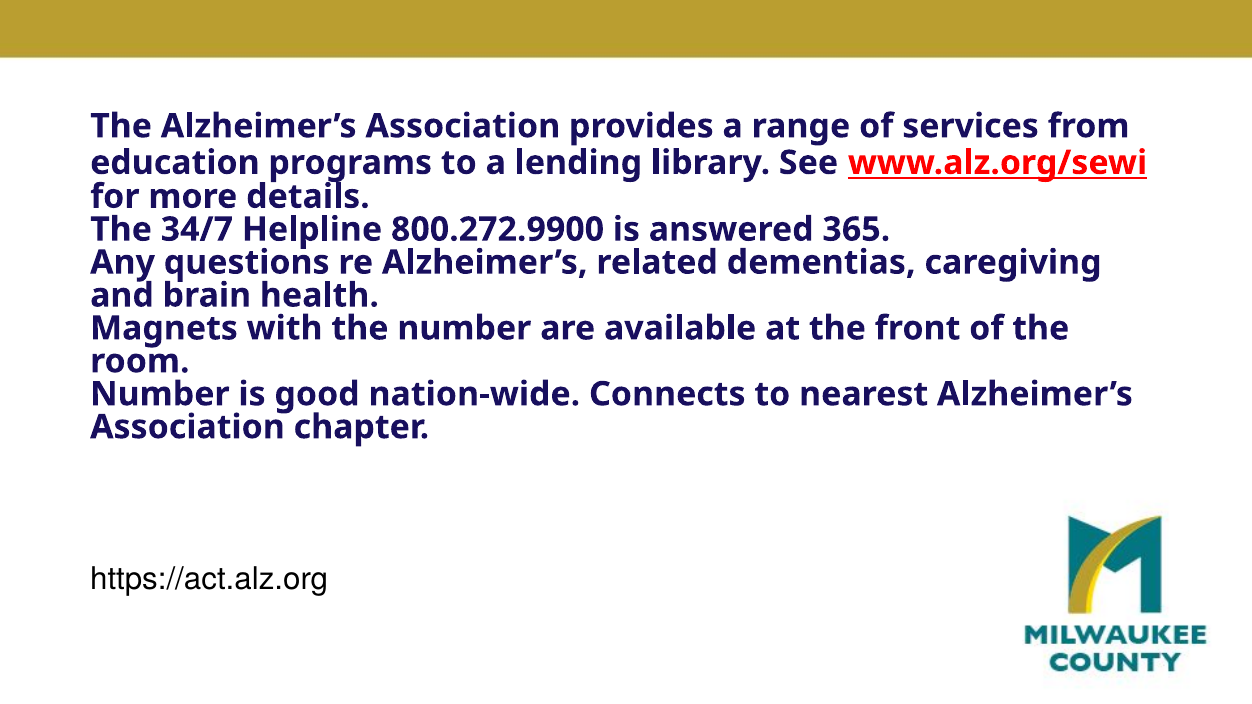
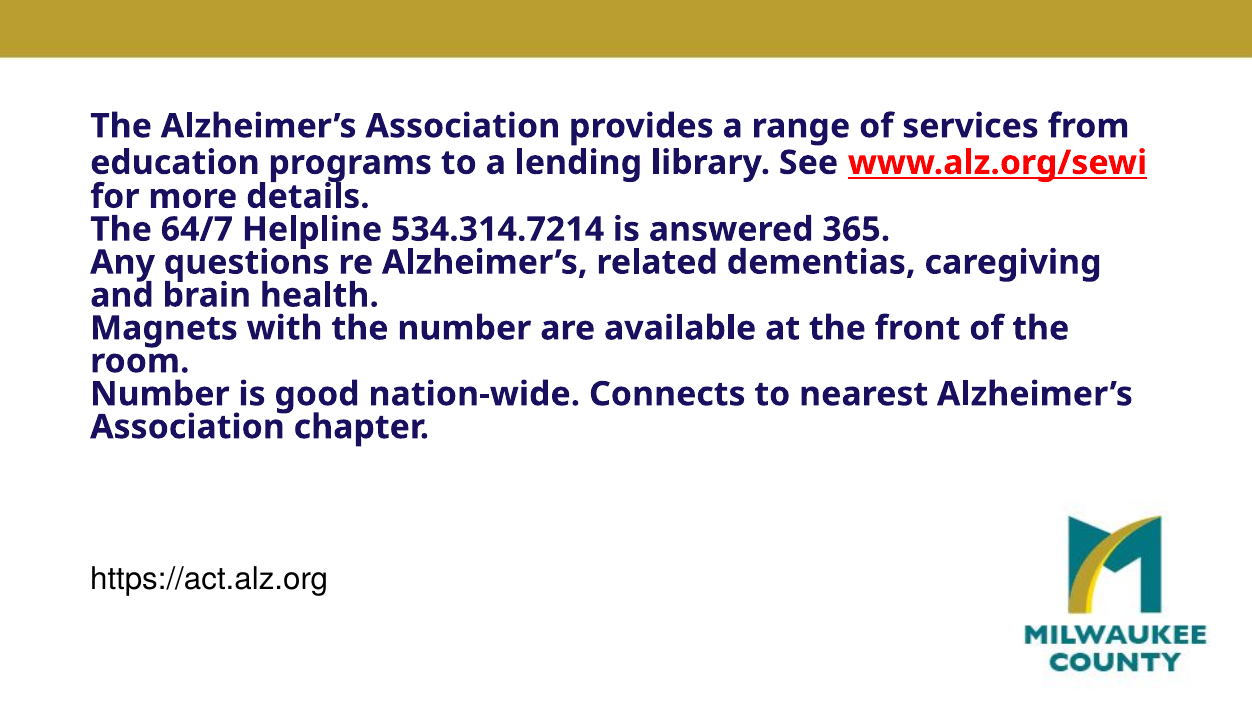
34/7: 34/7 -> 64/7 (197, 230)
800.272.9900: 800.272.9900 -> 534.314.7214 (498, 230)
